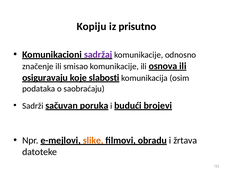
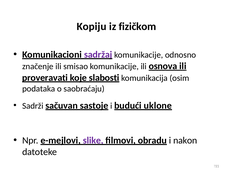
prisutno: prisutno -> fizičkom (137, 27)
osiguravaju: osiguravaju -> proveravati (45, 78)
poruka: poruka -> sastoje (94, 106)
brojevi: brojevi -> uklone (158, 106)
slike colour: orange -> purple (93, 141)
žrtava: žrtava -> nakon (185, 141)
